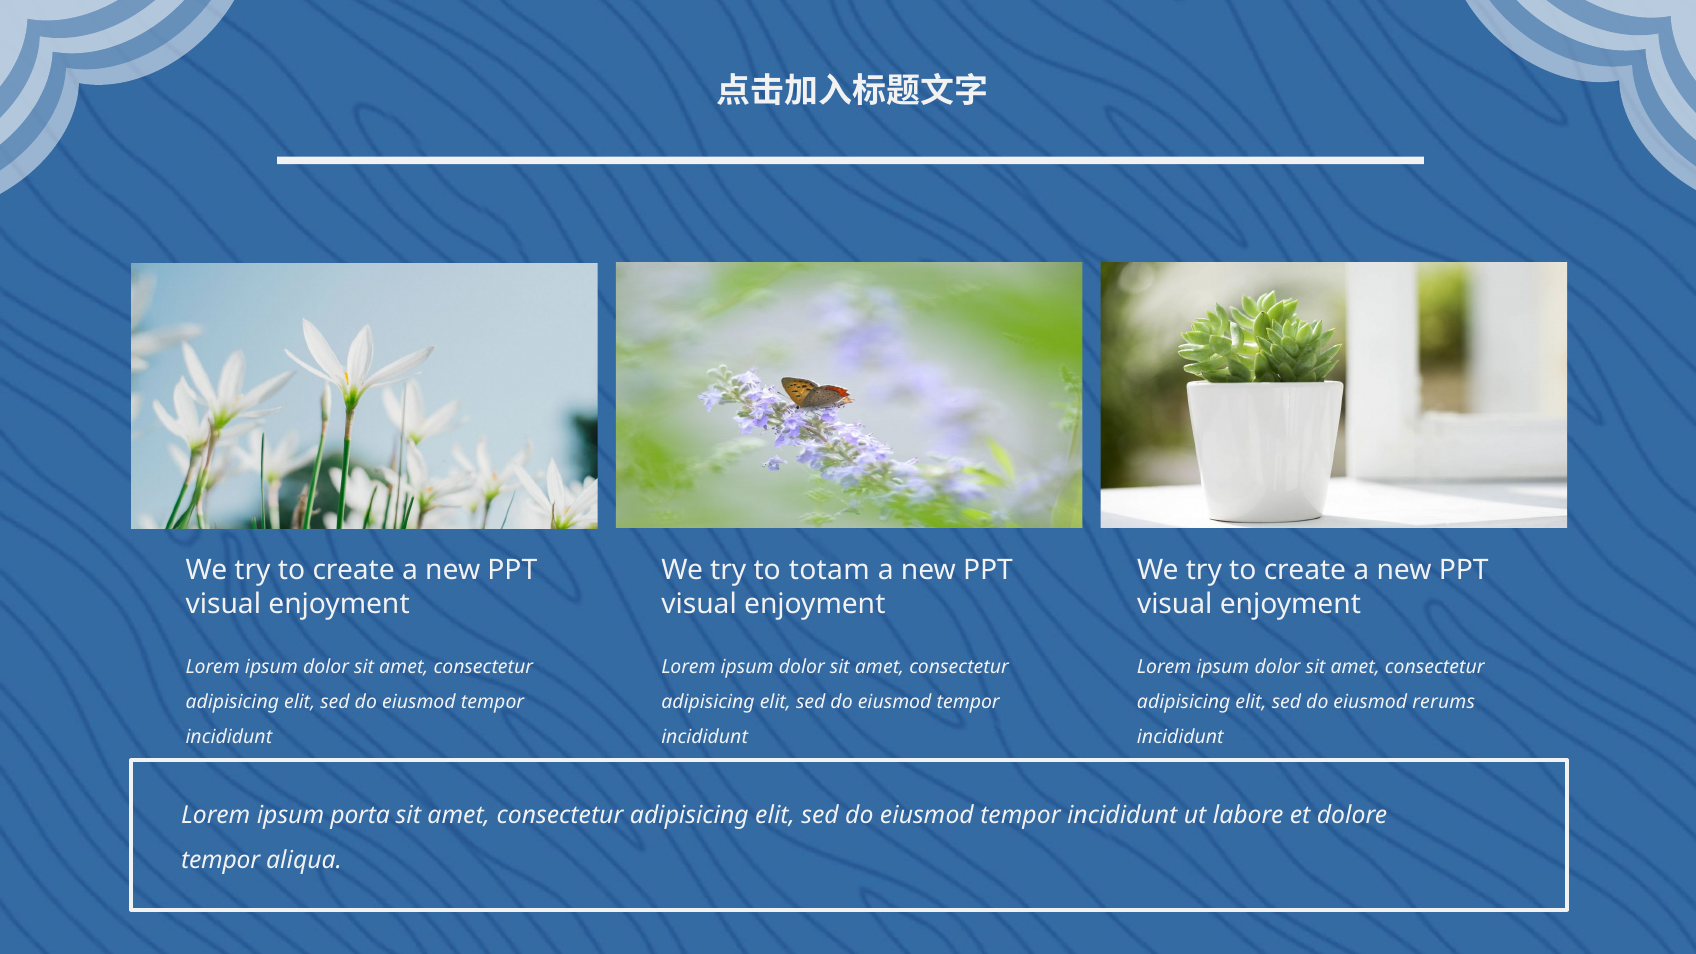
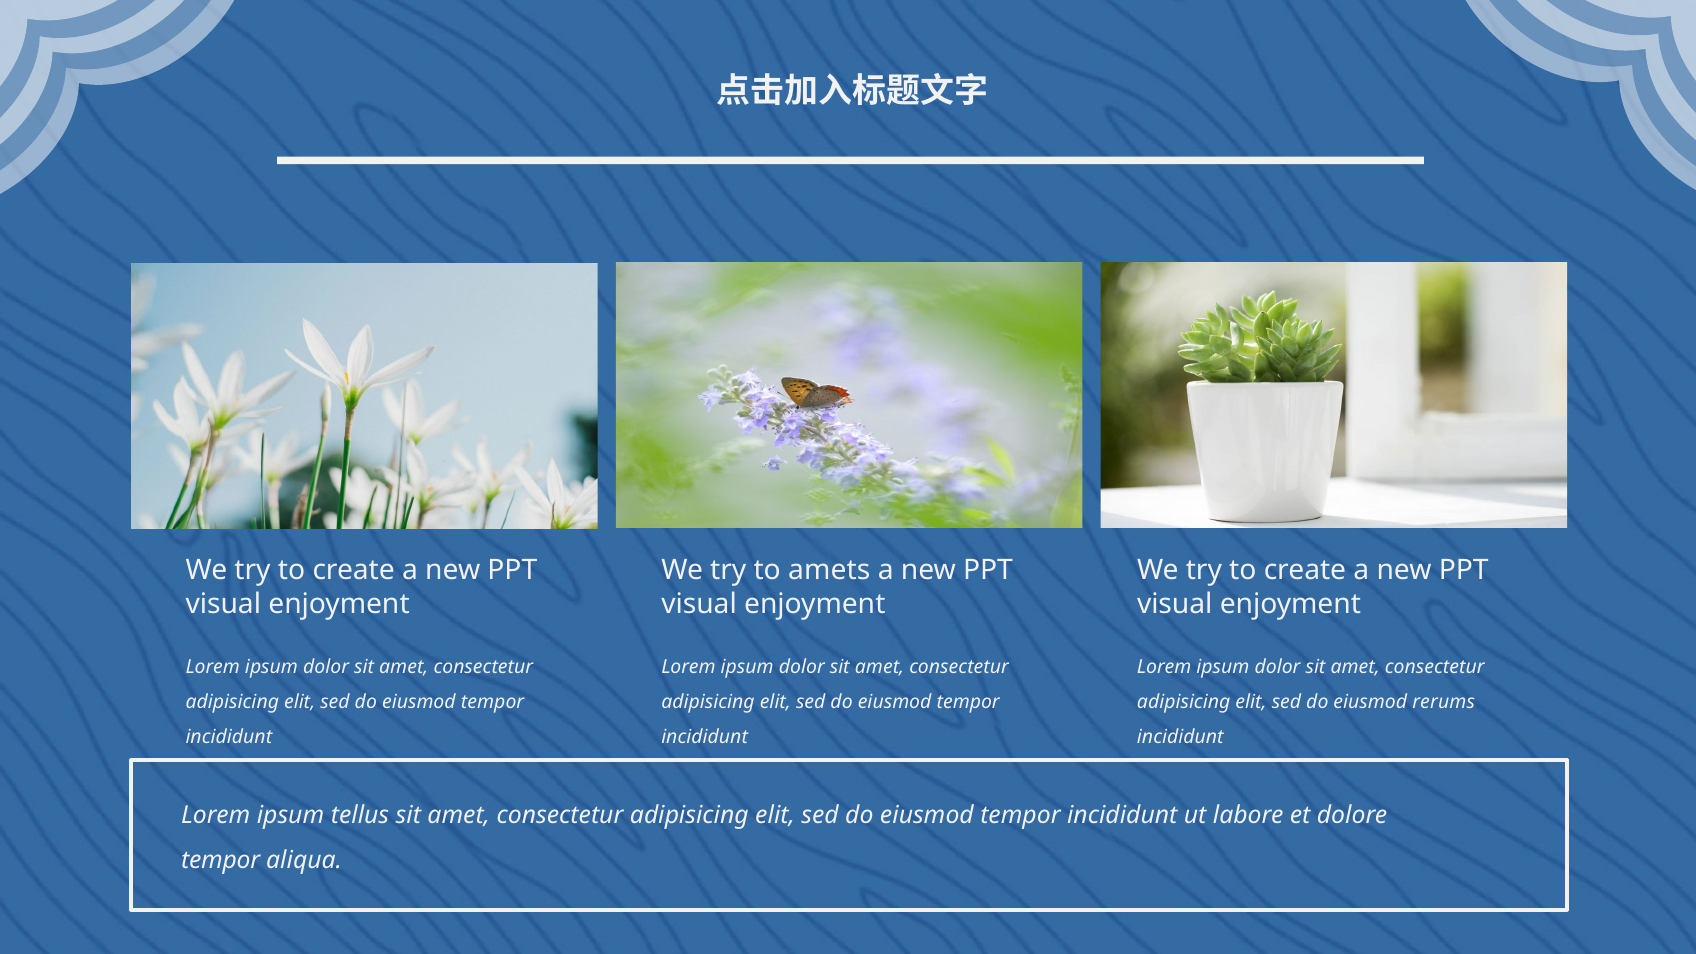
totam: totam -> amets (829, 570)
porta: porta -> tellus (360, 816)
